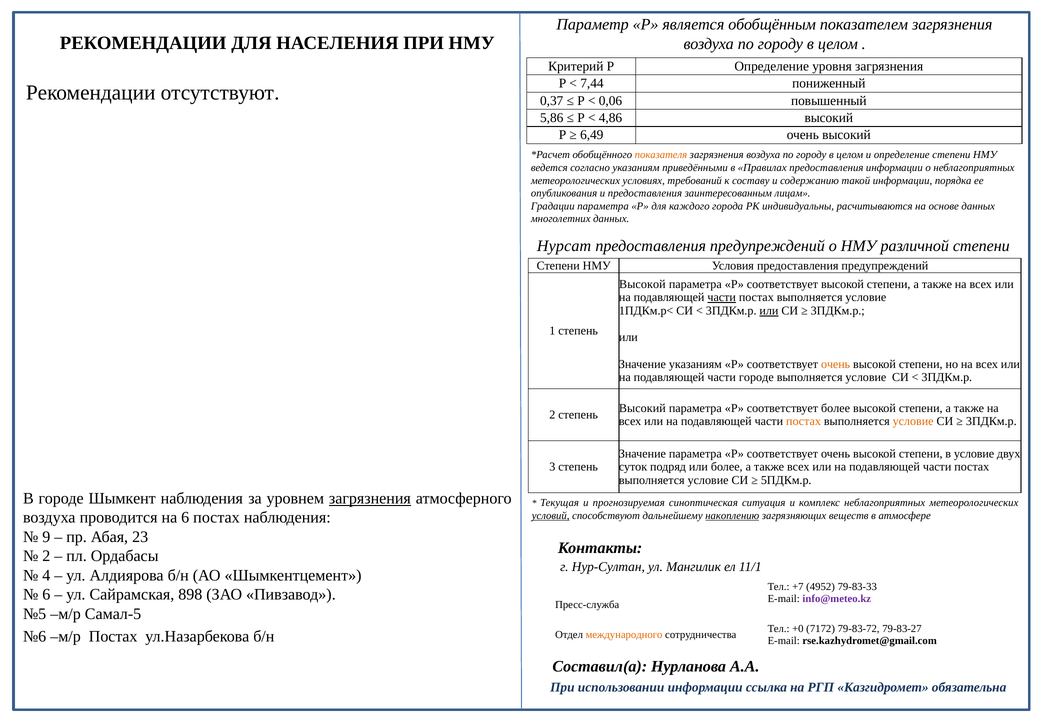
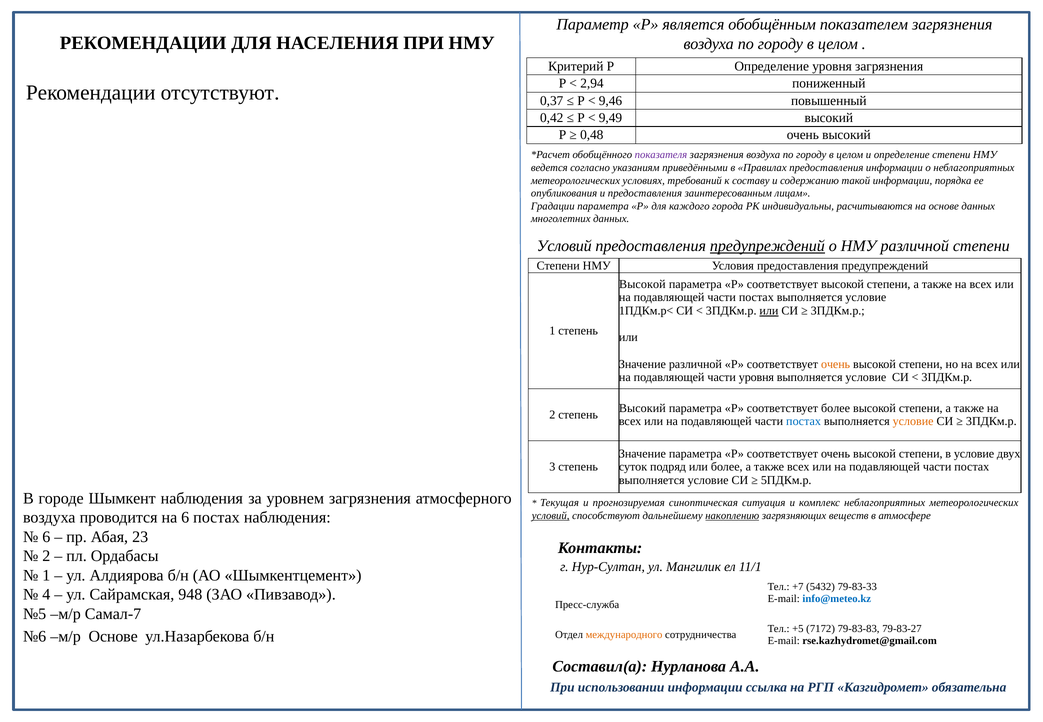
7,44: 7,44 -> 2,94 (592, 83)
0,06: 0,06 -> 9,46 (610, 101)
5,86: 5,86 -> 0,42 (552, 118)
4,86: 4,86 -> 9,49 (610, 118)
6,49: 6,49 -> 0,48 (592, 135)
показателя colour: orange -> purple (661, 155)
Нурсат: Нурсат -> Условий (564, 246)
предупреждений underline: none -> present (767, 246)
части underline: present -> none (722, 297)
Значение указаниям: указаниям -> различной (695, 364)
части городе: городе -> уровня (756, 377)
постах colour: orange -> blue (804, 421)
загрязнения underline: present -> none (370, 498)
9: 9 -> 6 (46, 537)
4: 4 -> 1 (46, 576)
4952: 4952 -> 5432 (821, 587)
6: 6 -> 4 (46, 595)
898: 898 -> 948 (190, 595)
info@meteo.kz colour: purple -> blue (837, 599)
Самал-5: Самал-5 -> Самал-7 (113, 614)
+0: +0 -> +5 (798, 629)
79-83-72: 79-83-72 -> 79-83-83 (859, 629)
м/р Постах: Постах -> Основе (113, 636)
